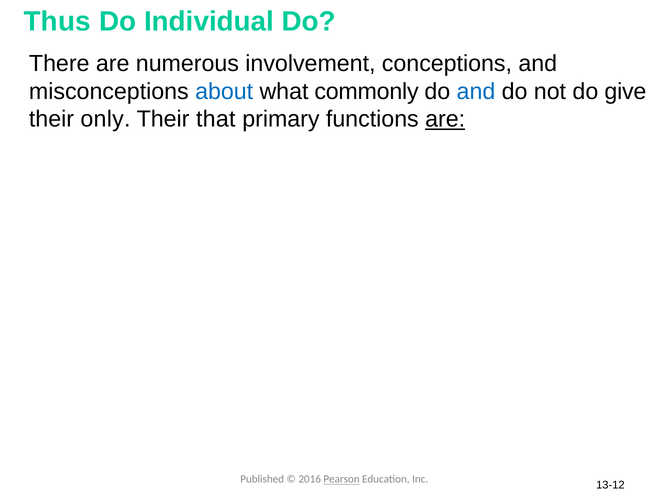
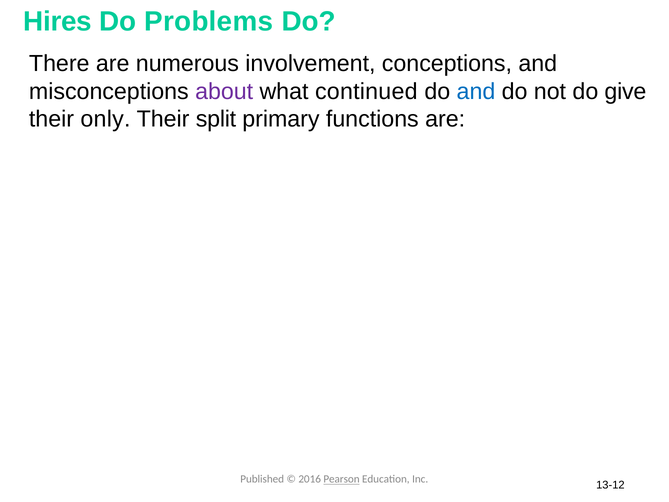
Thus: Thus -> Hires (58, 21)
Individual: Individual -> Problems (209, 21)
about colour: blue -> purple (224, 91)
commonly: commonly -> continued (366, 91)
that: that -> split (216, 119)
are underline: present -> none (445, 119)
